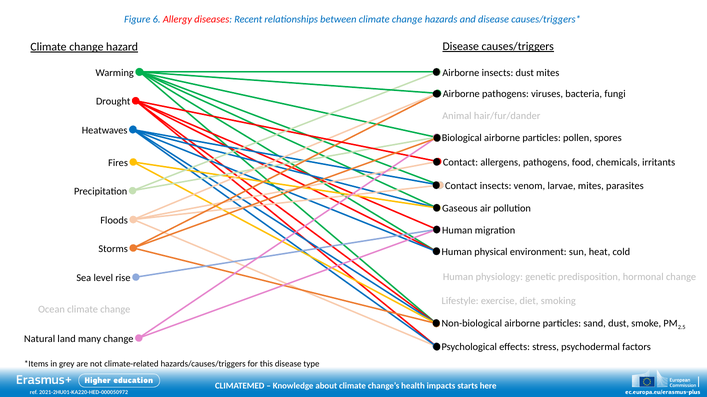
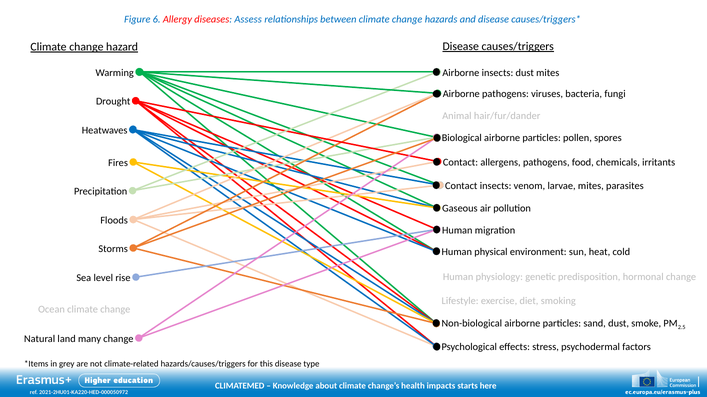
Recent: Recent -> Assess (248, 20)
